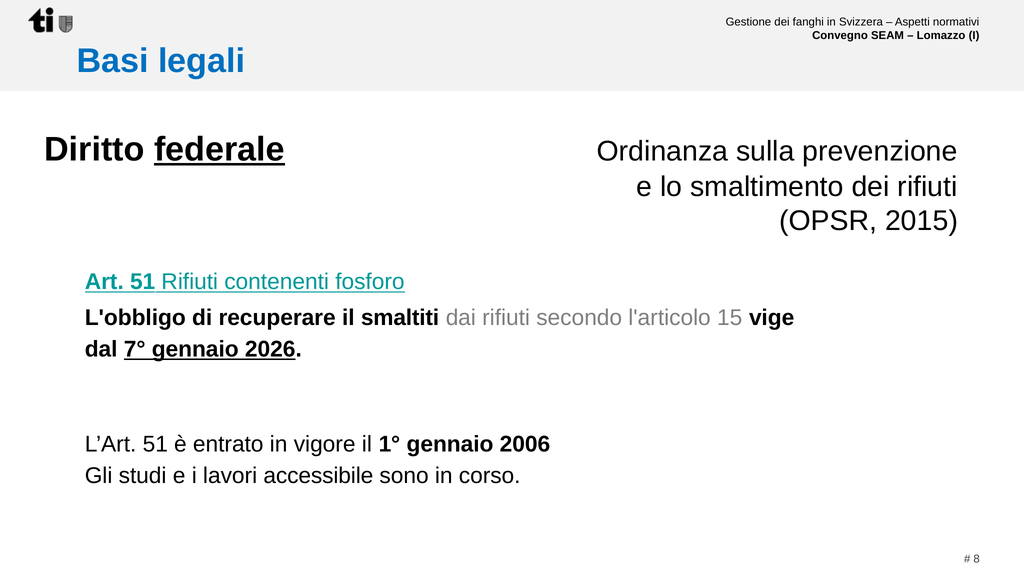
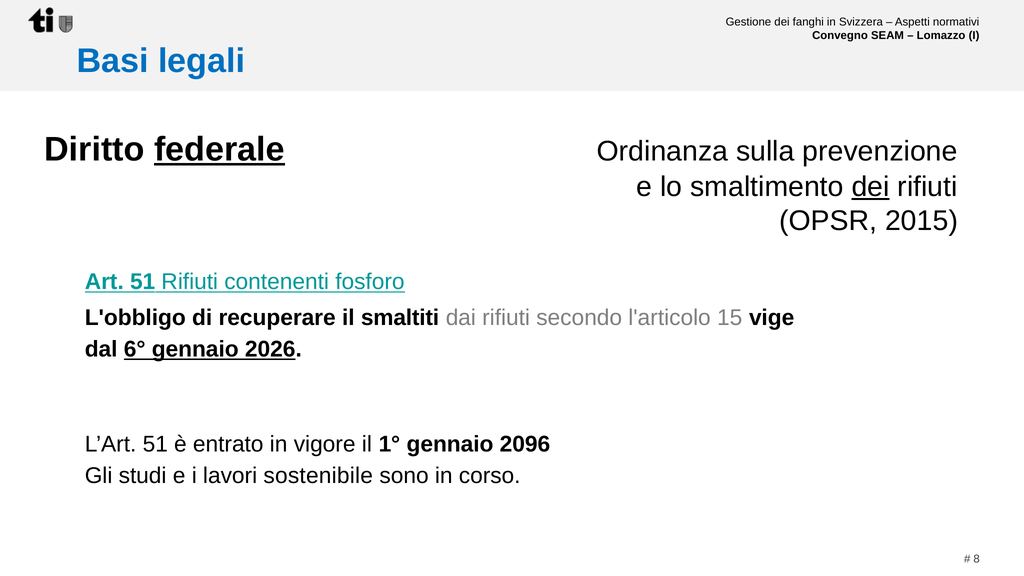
dei underline: none -> present (871, 187)
7°: 7° -> 6° (135, 349)
2006: 2006 -> 2096 (525, 444)
accessibile: accessibile -> sostenibile (318, 476)
